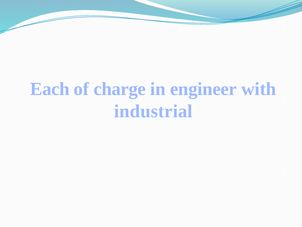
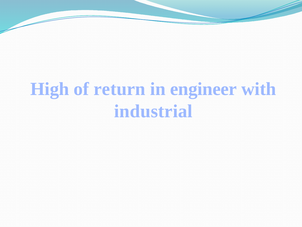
Each: Each -> High (50, 89)
charge: charge -> return (120, 89)
